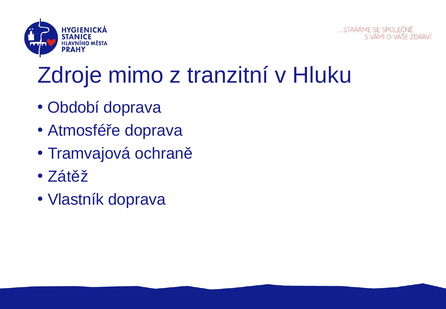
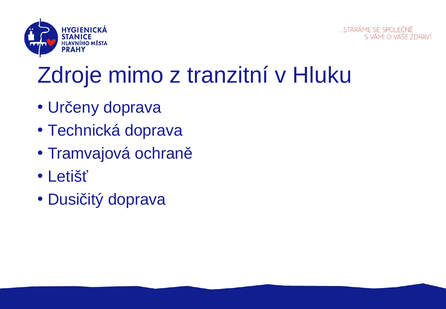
Období: Období -> Určeny (73, 107)
Atmosféře: Atmosféře -> Technická (84, 130)
Zátěž: Zátěž -> Letišť (68, 176)
Vlastník: Vlastník -> Dusičitý (76, 199)
